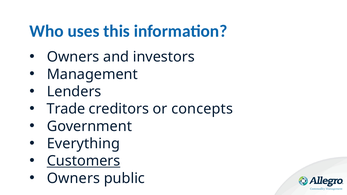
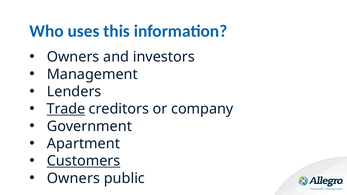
Trade underline: none -> present (66, 109)
concepts: concepts -> company (202, 109)
Everything: Everything -> Apartment (83, 144)
